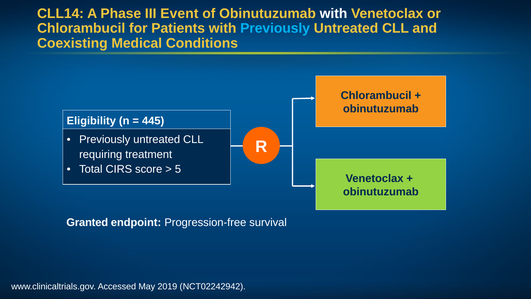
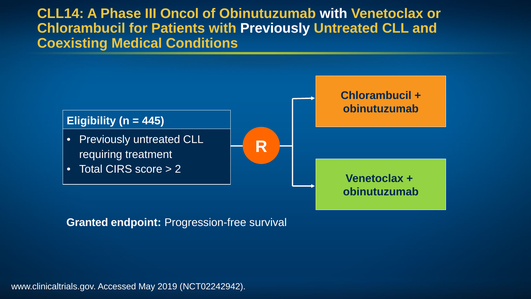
Event: Event -> Oncol (180, 13)
Previously colour: light blue -> white (275, 28)
5: 5 -> 2 (178, 169)
